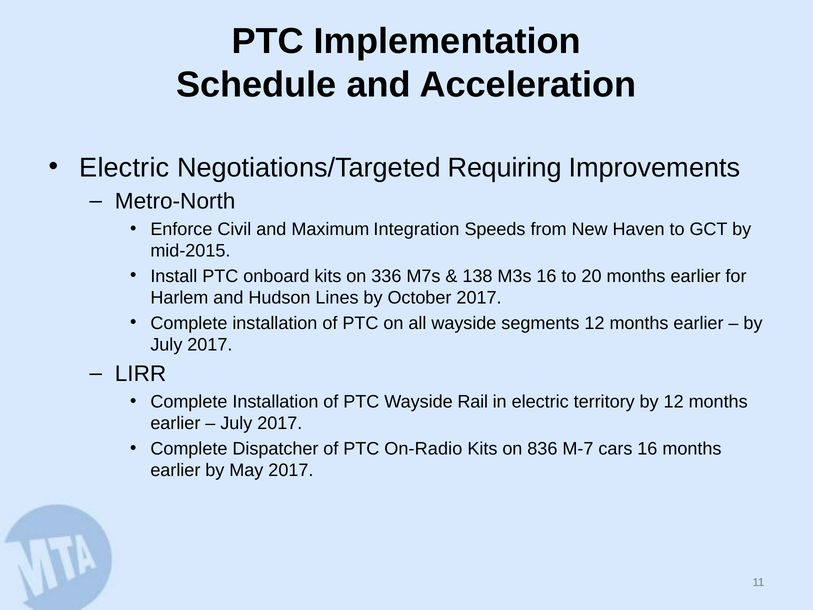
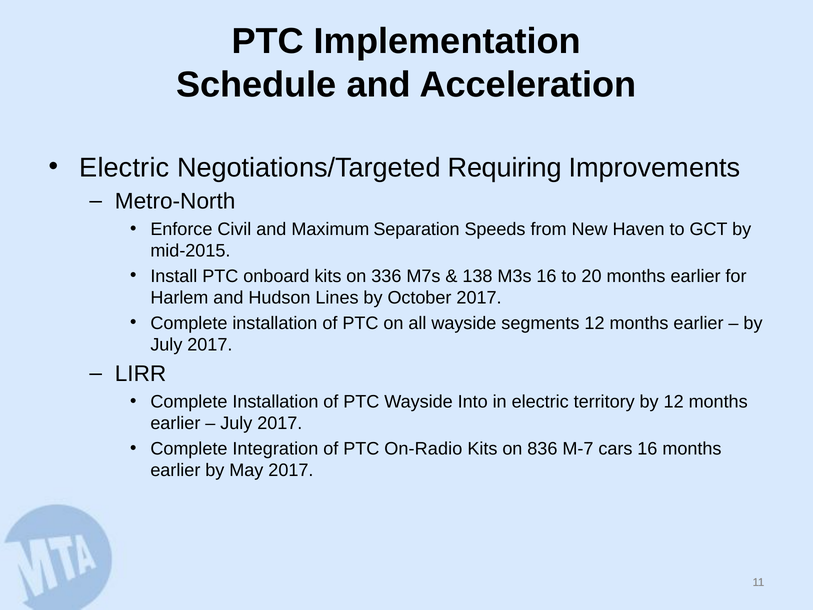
Integration: Integration -> Separation (417, 229)
Rail: Rail -> Into (473, 402)
Dispatcher: Dispatcher -> Integration (275, 448)
